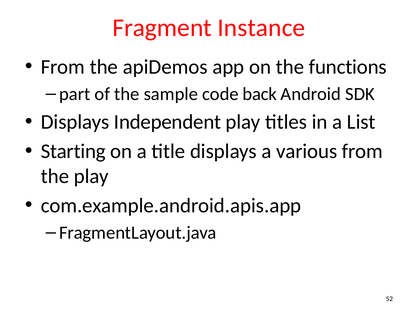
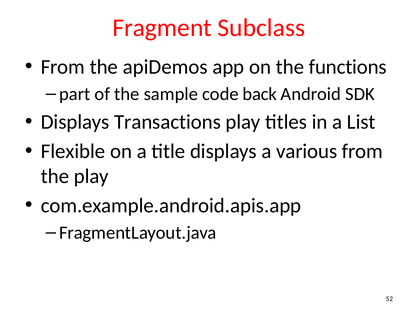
Instance: Instance -> Subclass (261, 28)
Independent: Independent -> Transactions (167, 122)
Starting: Starting -> Flexible (73, 151)
